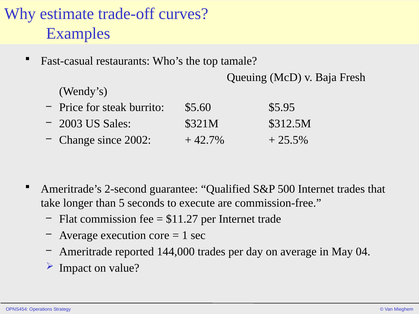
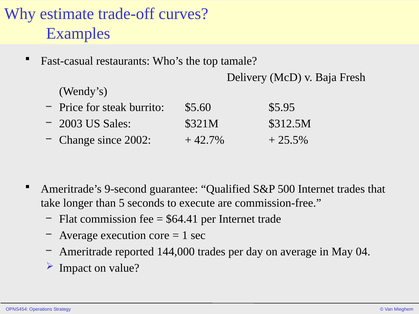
Queuing: Queuing -> Delivery (247, 77)
2-second: 2-second -> 9-second (126, 189)
$11.27: $11.27 -> $64.41 (182, 219)
